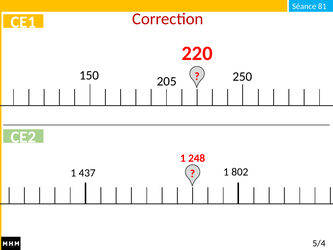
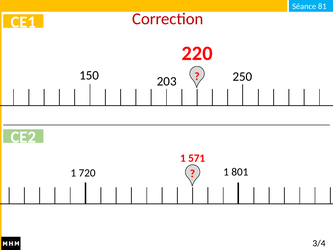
205: 205 -> 203 (167, 81)
248: 248 -> 571 (197, 158)
437: 437 -> 720 (87, 173)
802: 802 -> 801 (240, 172)
5/4: 5/4 -> 3/4 (319, 243)
